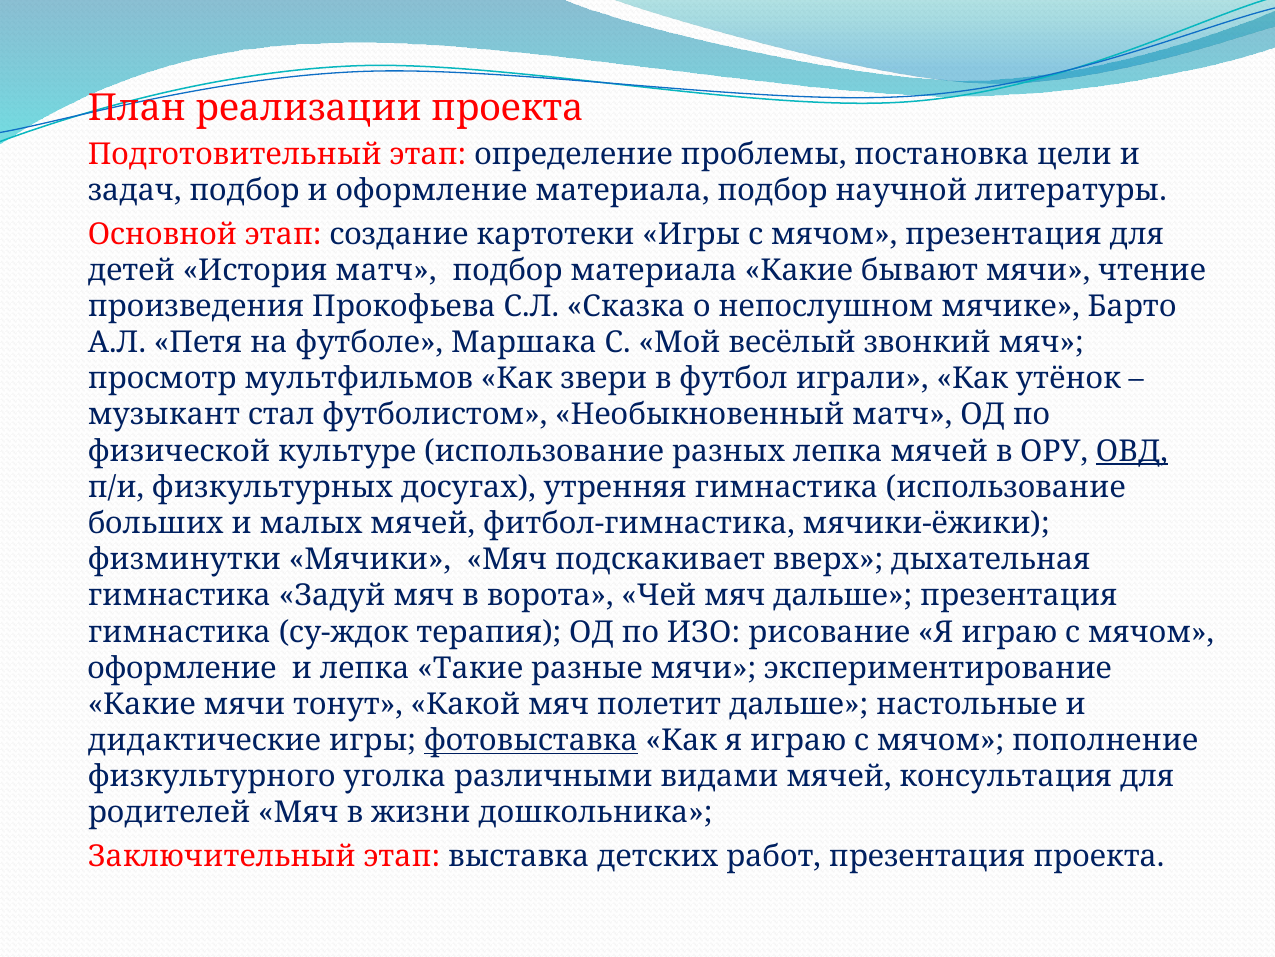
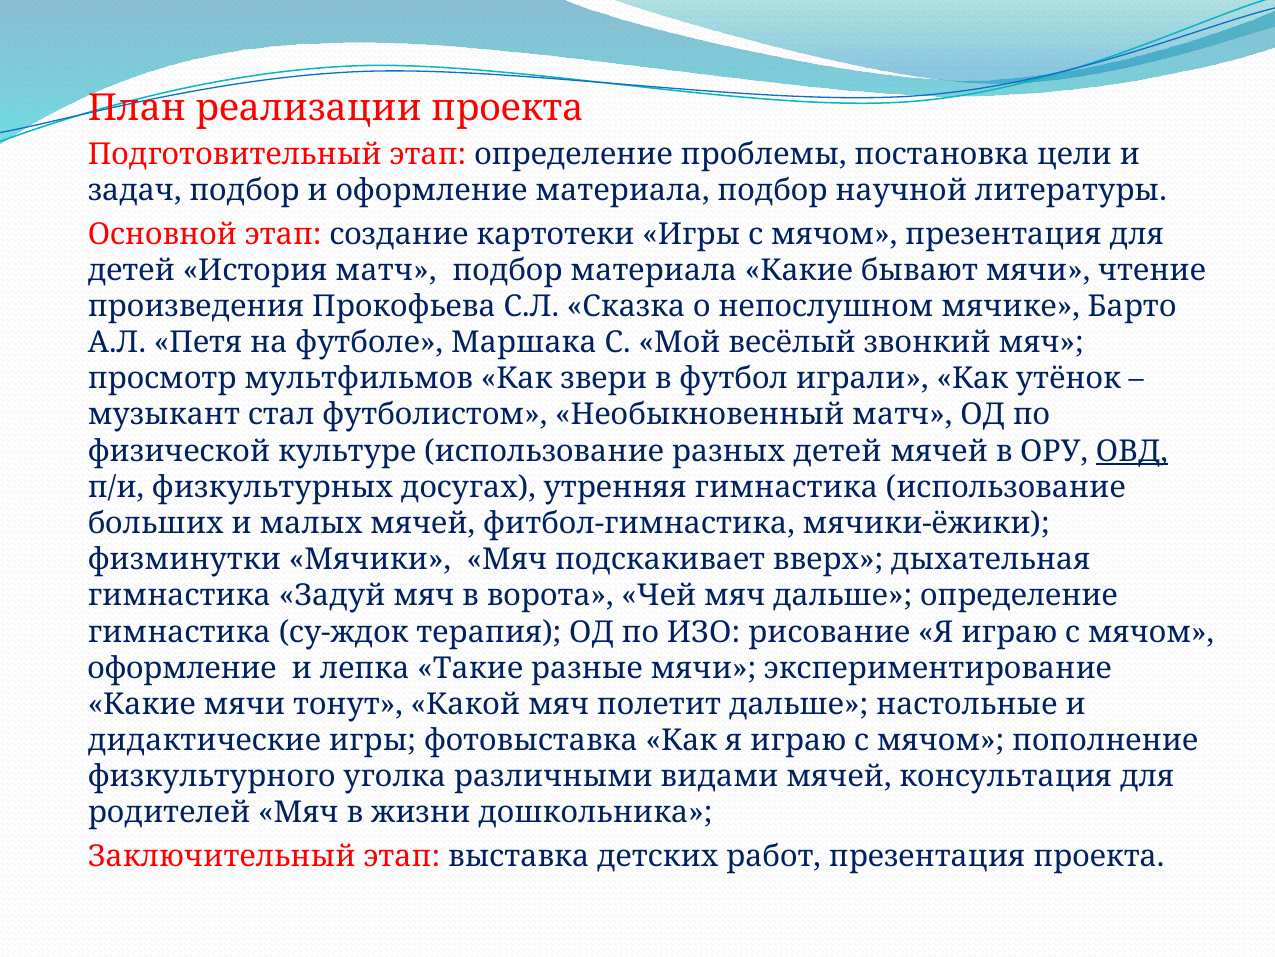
разных лепка: лепка -> детей (837, 451)
дальше презентация: презентация -> определение (1019, 595)
фотовыставка underline: present -> none (531, 740)
